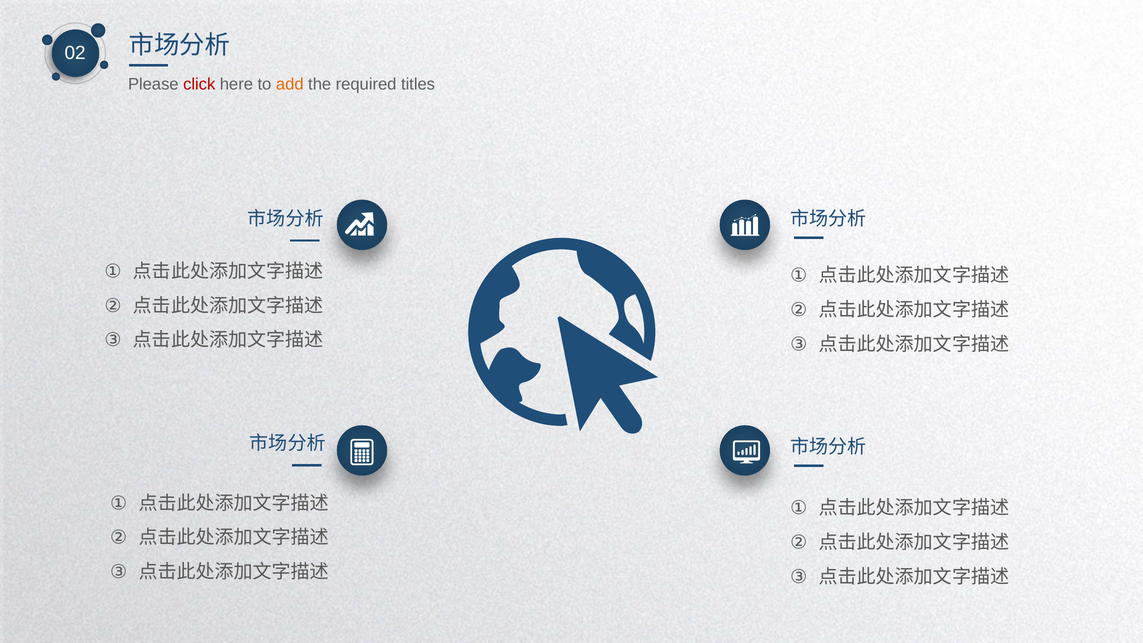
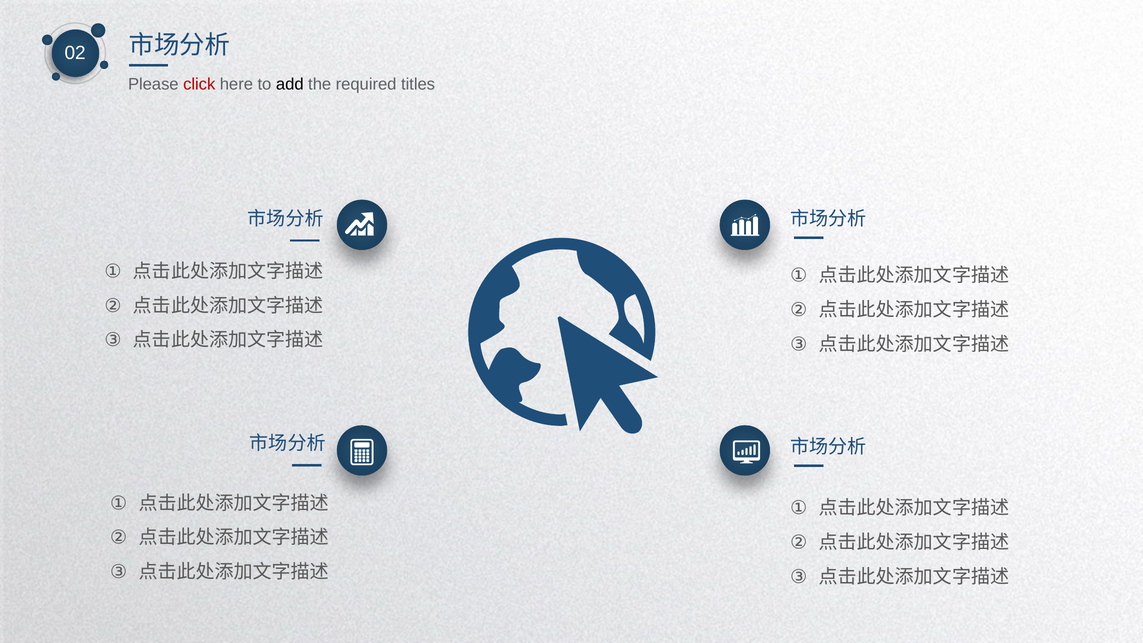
add colour: orange -> black (290, 84)
